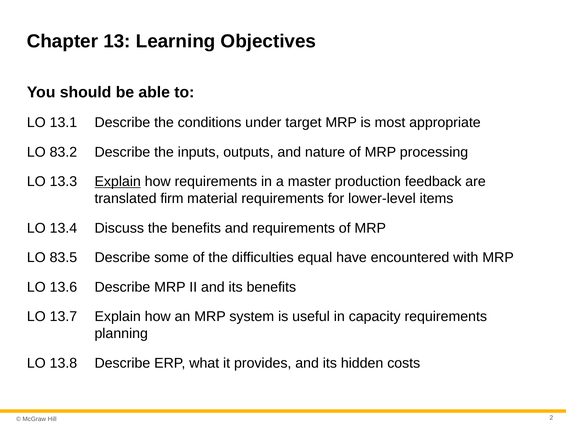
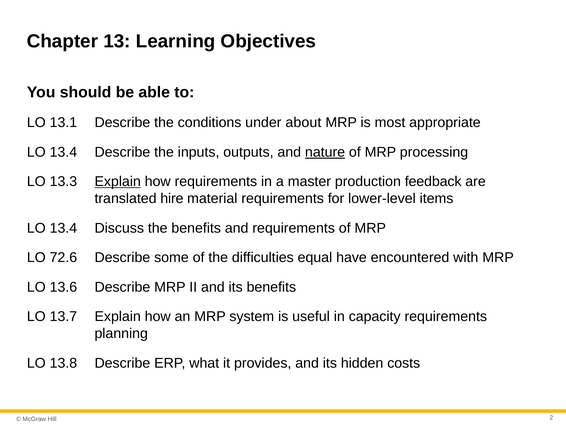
target: target -> about (303, 123)
83.2: 83.2 -> 13.4 (63, 152)
nature underline: none -> present (325, 152)
firm: firm -> hire (172, 199)
83.5: 83.5 -> 72.6 (63, 258)
